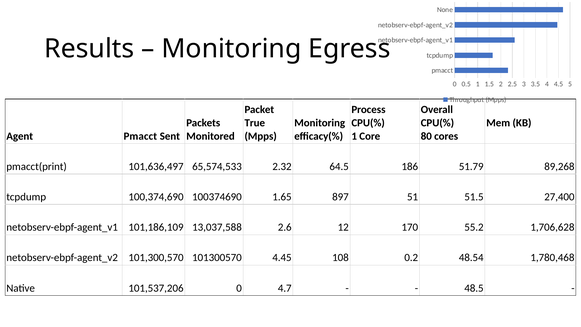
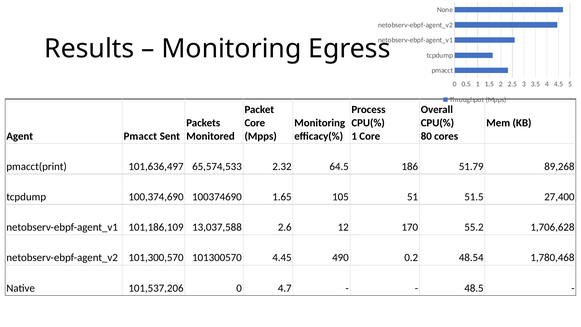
True: True -> Core (255, 123)
897: 897 -> 105 (340, 197)
108: 108 -> 490 (340, 258)
